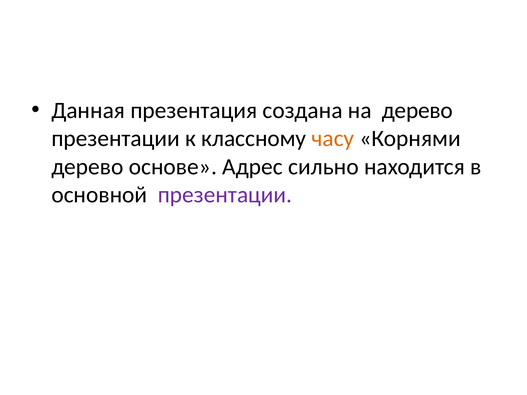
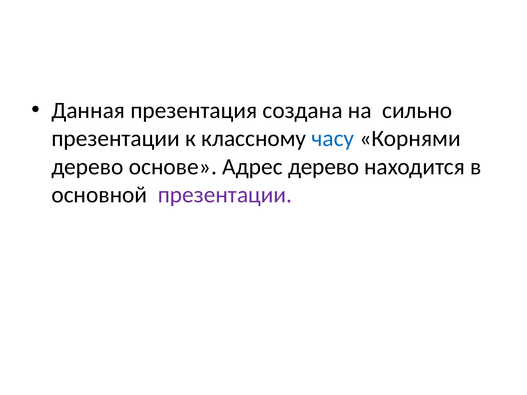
на дерево: дерево -> сильно (417, 111)
часу colour: orange -> blue (333, 139)
Адрес сильно: сильно -> дерево (324, 167)
